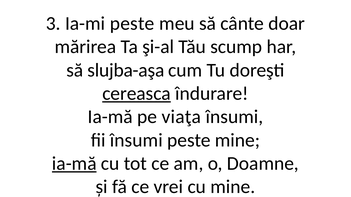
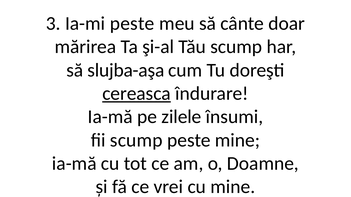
viaţa: viaţa -> zilele (181, 117)
fii însumi: însumi -> scump (136, 140)
ia-mă underline: present -> none (74, 164)
